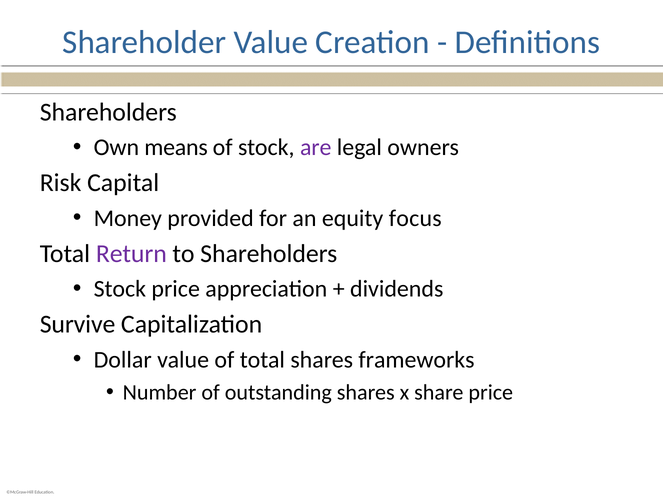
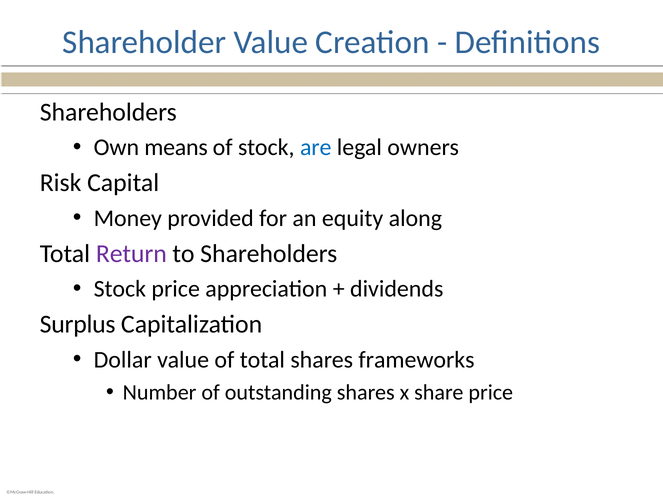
are colour: purple -> blue (316, 148)
focus: focus -> along (415, 218)
Survive: Survive -> Surplus (78, 325)
